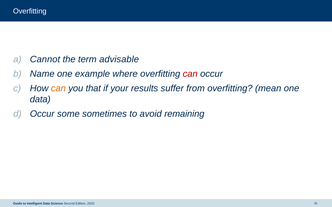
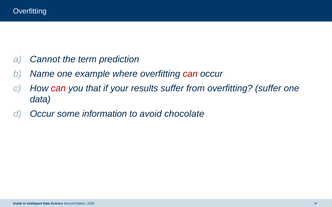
advisable: advisable -> prediction (119, 59)
can colour: orange -> red (58, 89)
overfitting mean: mean -> suffer (268, 89)
sometimes: sometimes -> information (105, 114)
remaining: remaining -> chocolate (184, 114)
